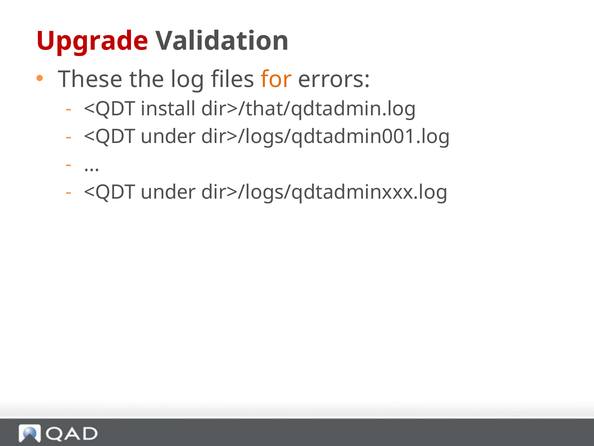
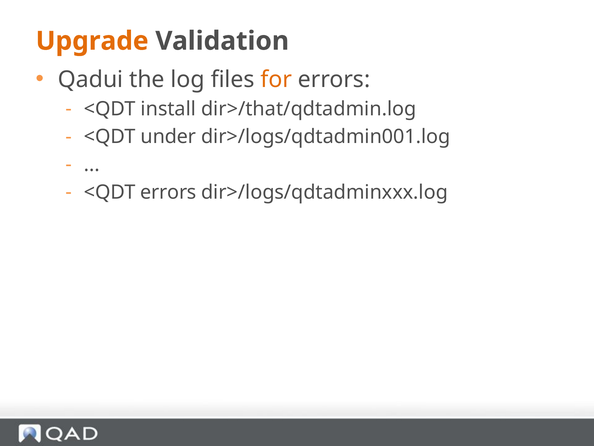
Upgrade colour: red -> orange (92, 41)
These: These -> Qadui (91, 79)
under: under -> errors (168, 192)
